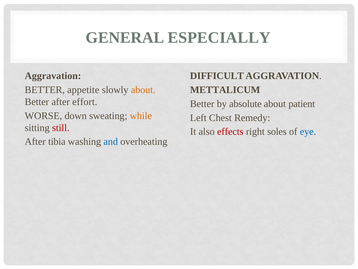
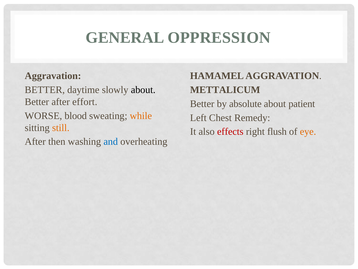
ESPECIALLY: ESPECIALLY -> OPPRESSION (219, 37)
DIFFICULT: DIFFICULT -> HAMAMEL (217, 76)
appetite: appetite -> daytime (83, 90)
about colour: orange -> black (143, 90)
down: down -> blood (76, 116)
still colour: red -> orange (61, 127)
soles: soles -> flush (277, 131)
eye colour: blue -> orange (308, 131)
tibia: tibia -> then (57, 141)
